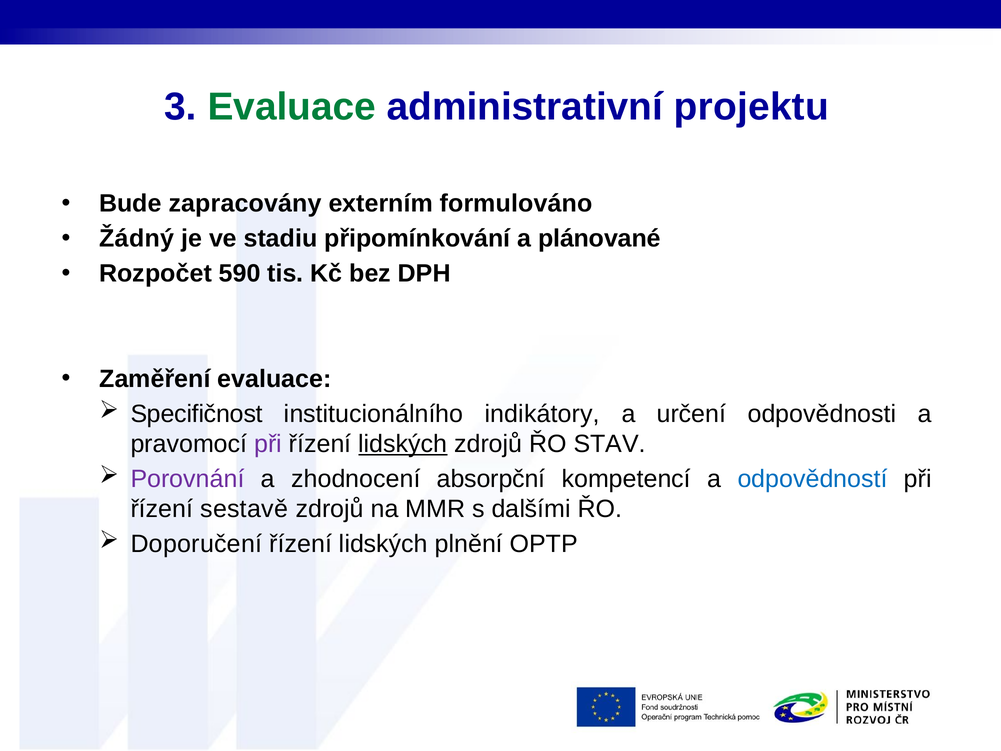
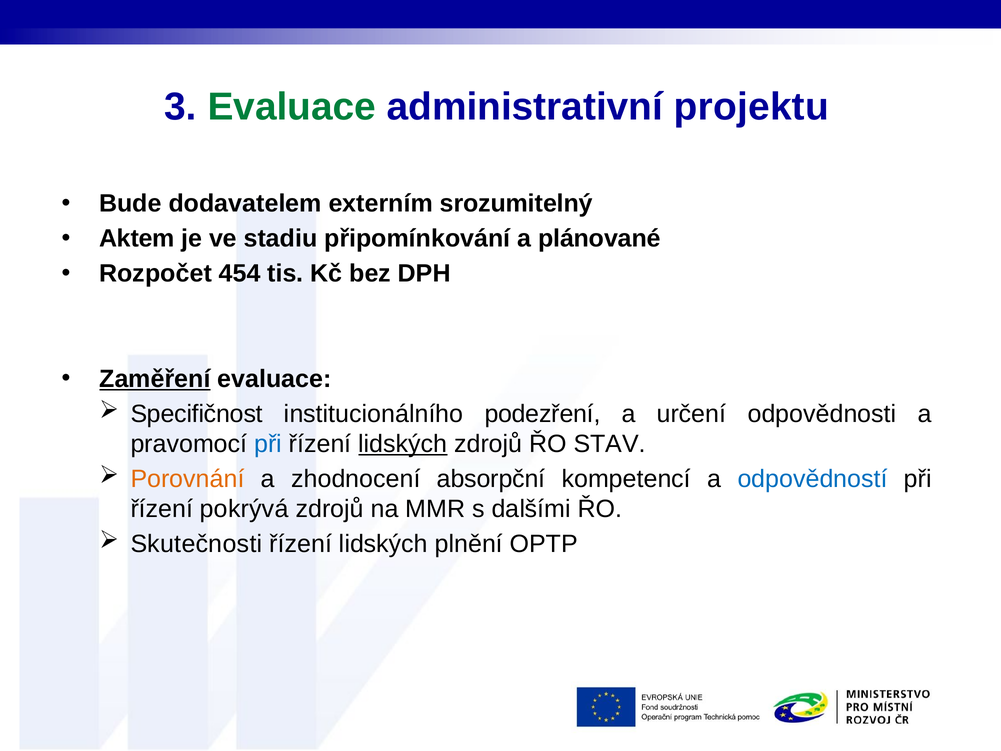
zapracovány: zapracovány -> dodavatelem (245, 204)
formulováno: formulováno -> srozumitelný (516, 204)
Žádný: Žádný -> Aktem (137, 239)
590: 590 -> 454 (240, 274)
Zaměření underline: none -> present (155, 379)
indikátory: indikátory -> podezření (542, 414)
při colour: purple -> blue (268, 444)
Porovnání colour: purple -> orange (188, 479)
sestavě: sestavě -> pokrývá (244, 509)
Doporučení: Doporučení -> Skutečnosti (196, 544)
